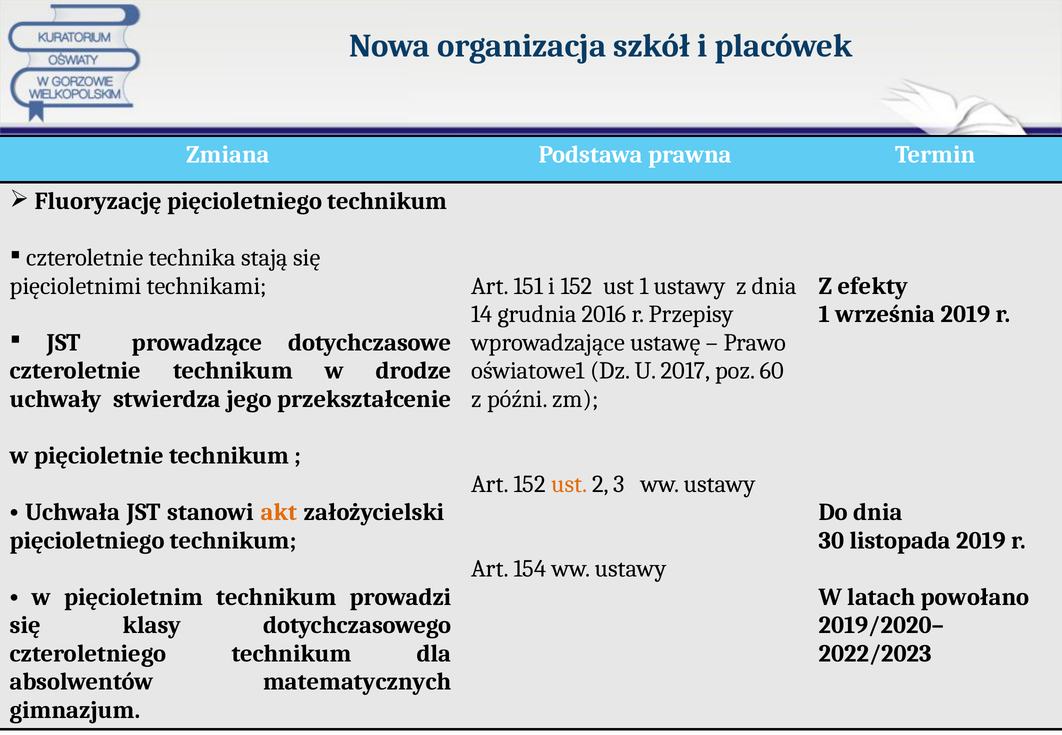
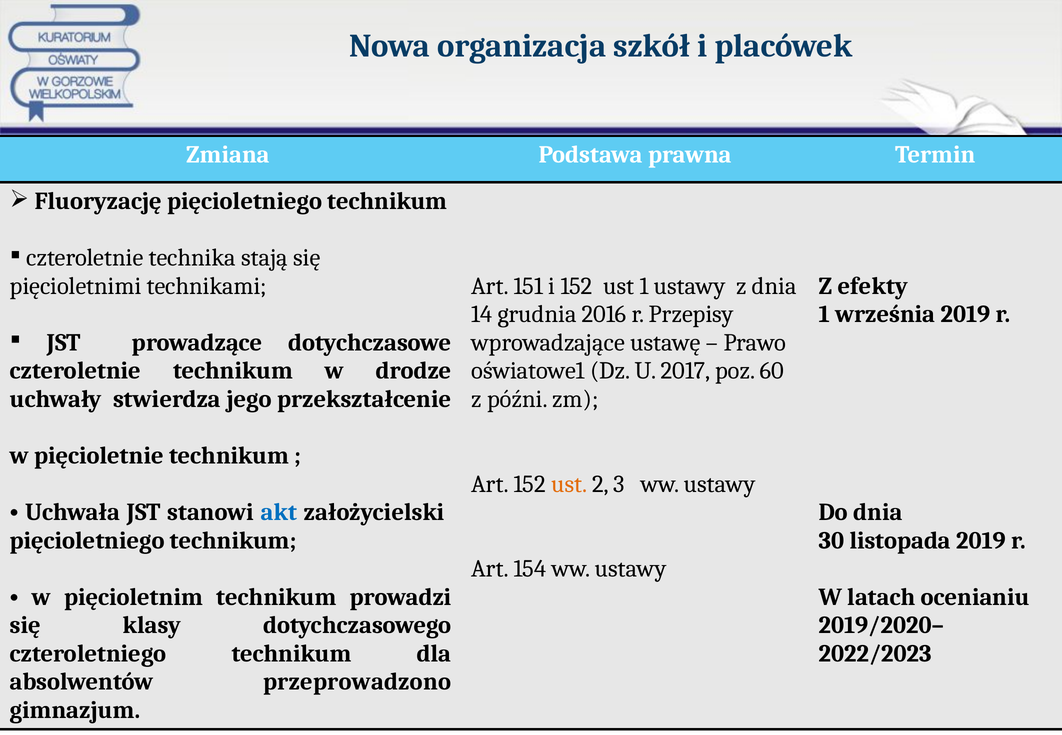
akt colour: orange -> blue (279, 512)
powołano: powołano -> ocenianiu (975, 597)
matematycznych: matematycznych -> przeprowadzono (357, 682)
